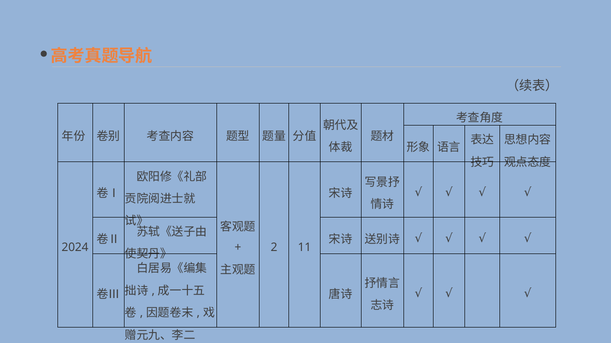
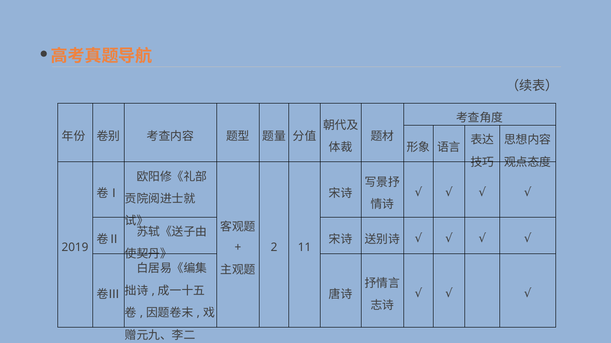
2024: 2024 -> 2019 (75, 247)
